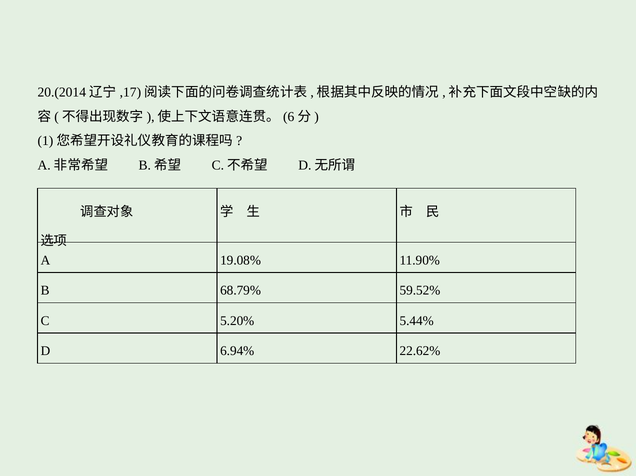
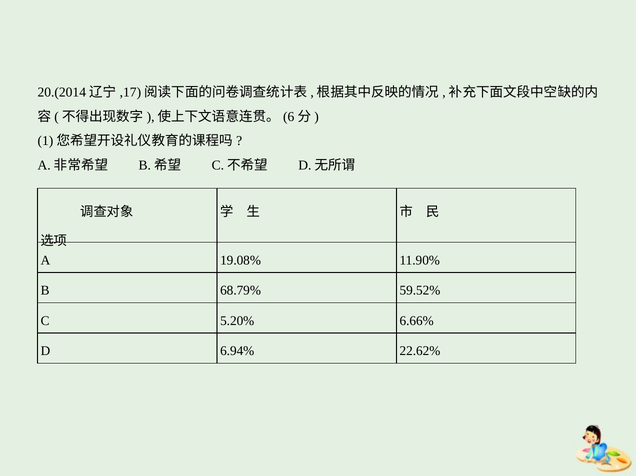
5.44%: 5.44% -> 6.66% (417, 321)
